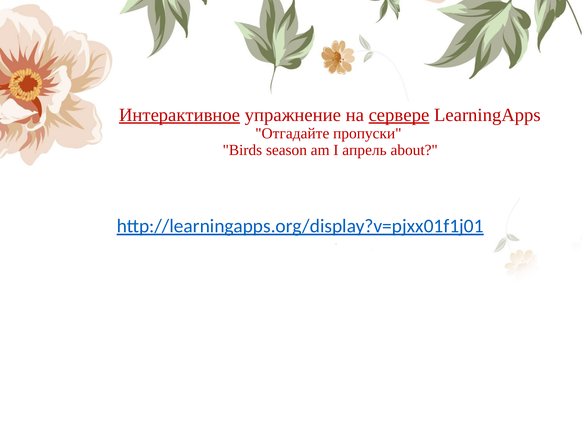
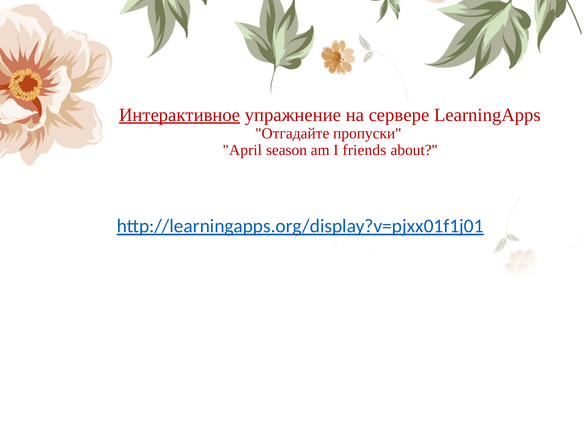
сервере underline: present -> none (399, 115)
Birds: Birds -> April (242, 150)
апрель: апрель -> friends (364, 150)
